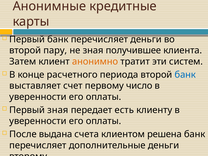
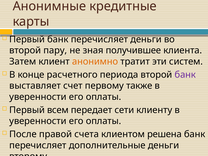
банк colour: blue -> purple (185, 75)
число: число -> также (139, 86)
Первый зная: зная -> всем (58, 110)
есть: есть -> сети (124, 110)
выдана: выдана -> правой (56, 134)
